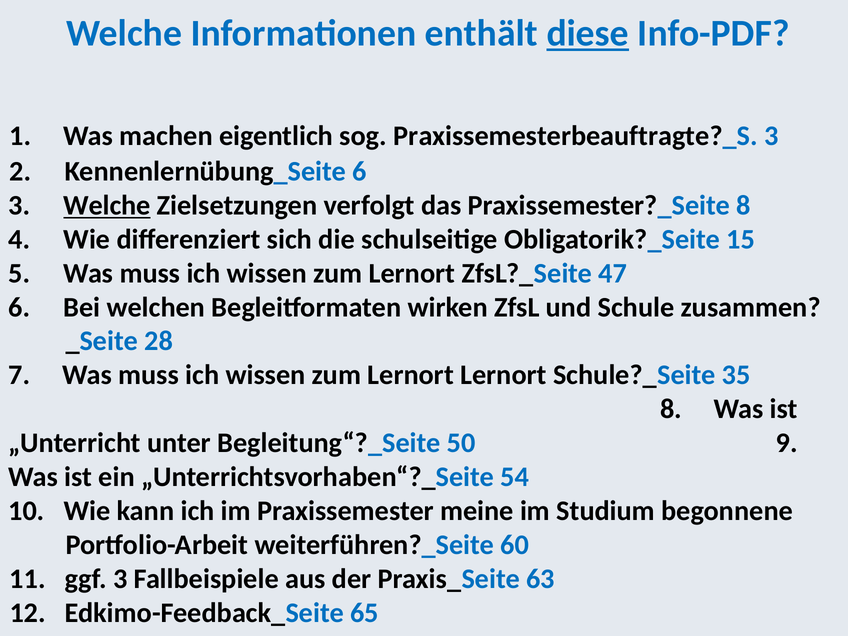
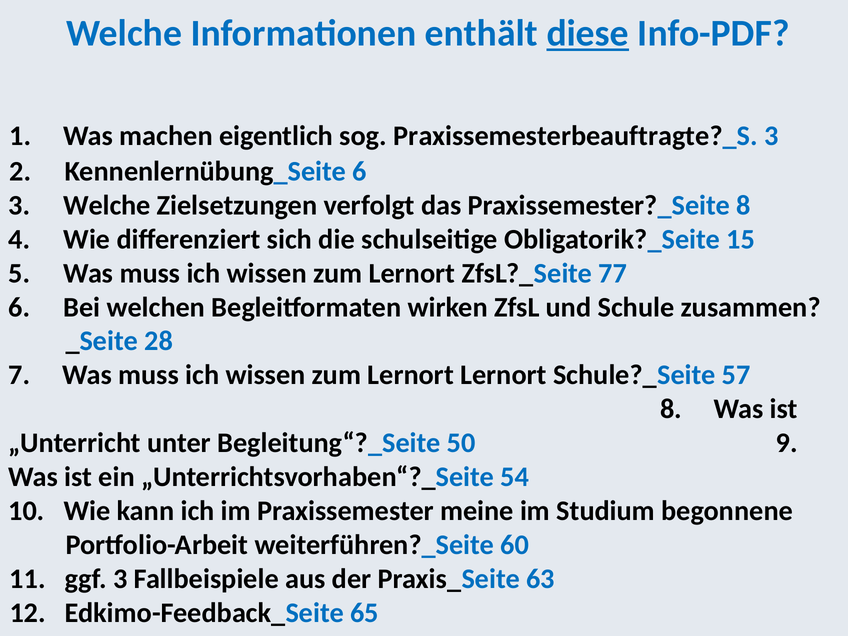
Welche underline: present -> none (107, 205)
47: 47 -> 77 (613, 273)
35: 35 -> 57 (736, 375)
